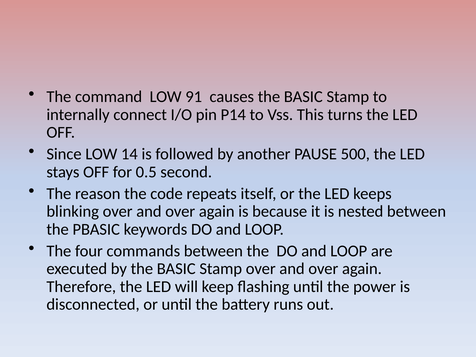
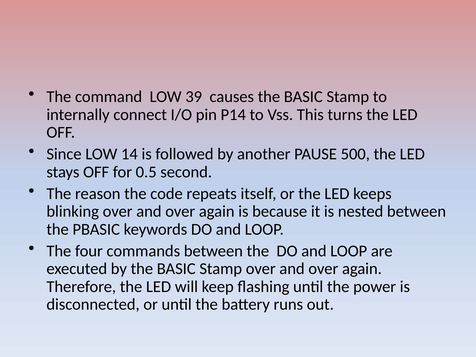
91: 91 -> 39 (194, 97)
